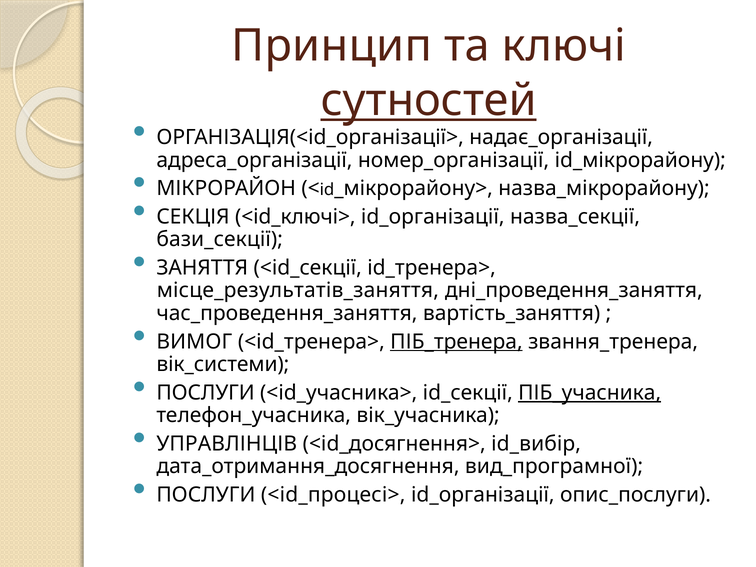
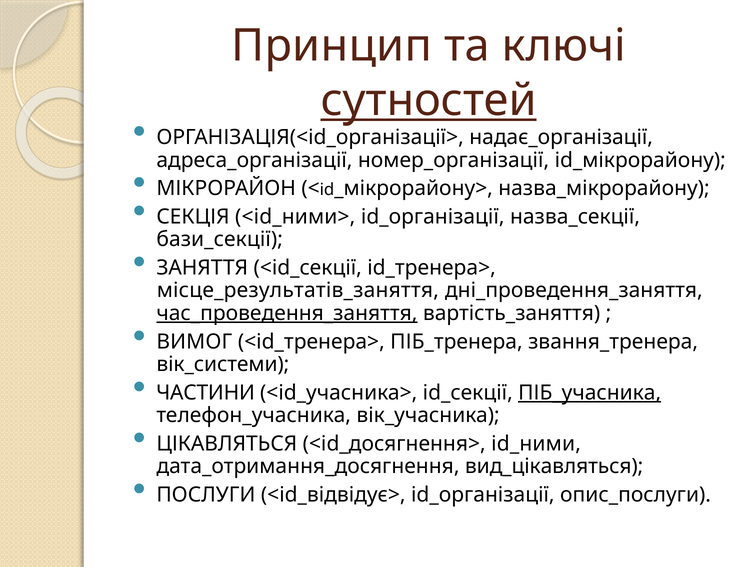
<id_ключі>: <id_ключі> -> <id_ними> (295, 217)
час_проведення_заняття underline: none -> present (287, 313)
ПІБ_тренера underline: present -> none (456, 342)
ПОСЛУГИ: ПОСЛУГИ -> ЧАСТИНИ (206, 393)
УПРАВЛІНЦІВ: УПРАВЛІНЦІВ -> ЦІКАВЛЯТЬСЯ (227, 444)
id_вибір: id_вибір -> id_ними (536, 444)
вид_програмної: вид_програмної -> вид_цікавляться (554, 466)
<id_процесі>: <id_процесі> -> <id_відвідує> (333, 495)
